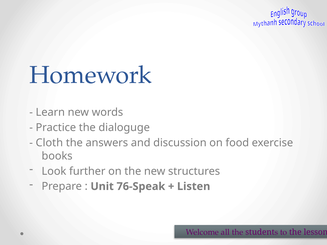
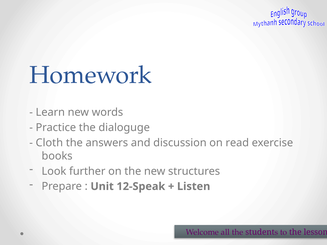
food: food -> read (237, 143)
76-Speak: 76-Speak -> 12-Speak (141, 187)
